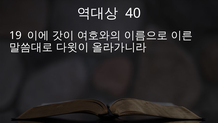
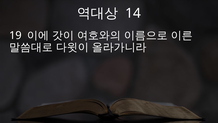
40: 40 -> 14 (133, 13)
